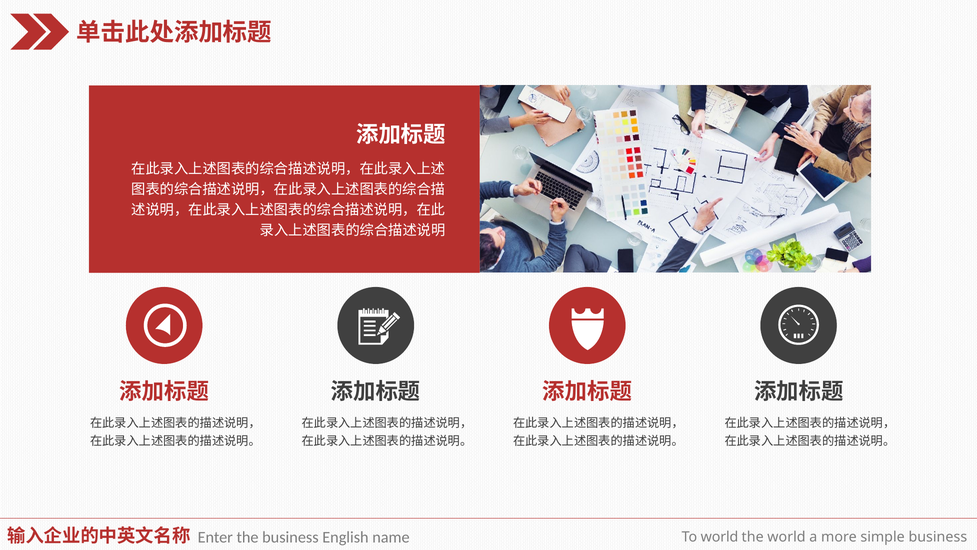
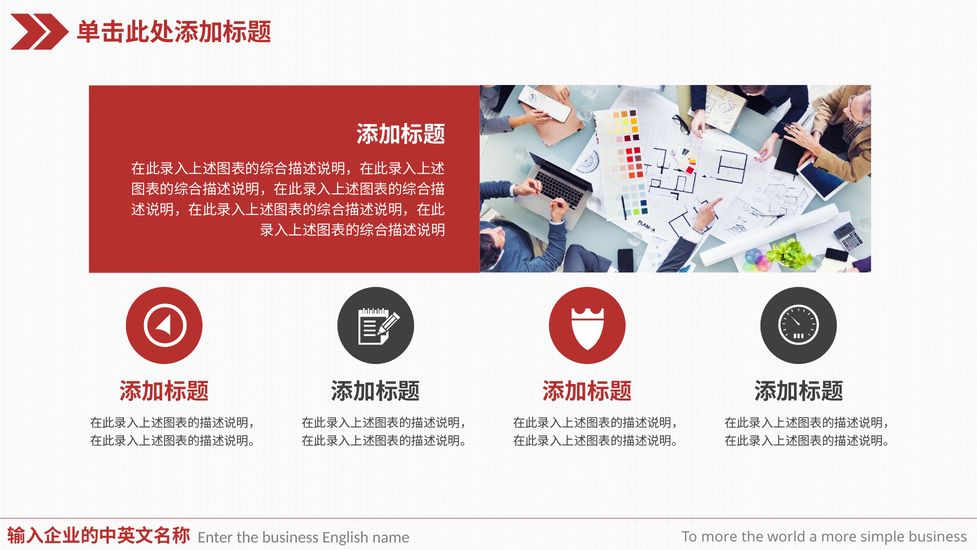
To world: world -> more (719, 537)
